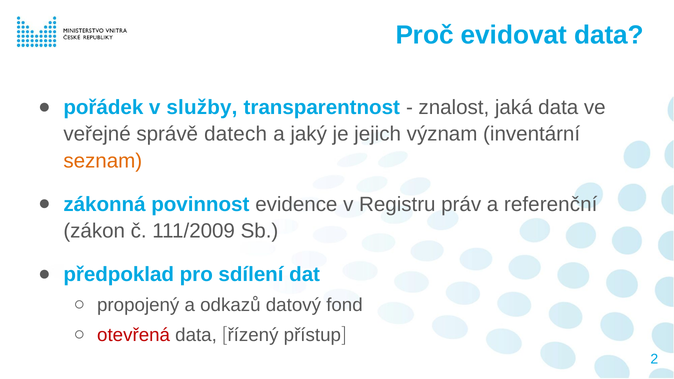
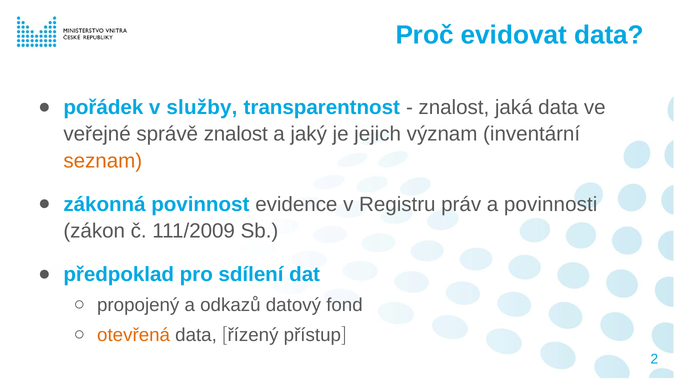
správě datech: datech -> znalost (236, 134)
referenční: referenční -> povinnosti (551, 204)
otevřená colour: red -> orange (134, 335)
